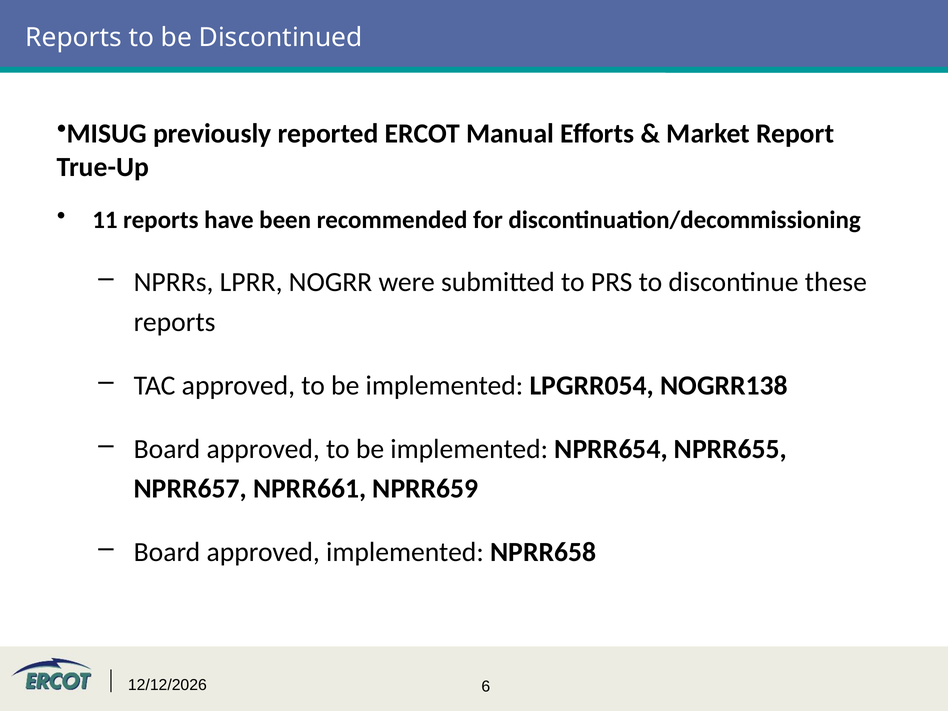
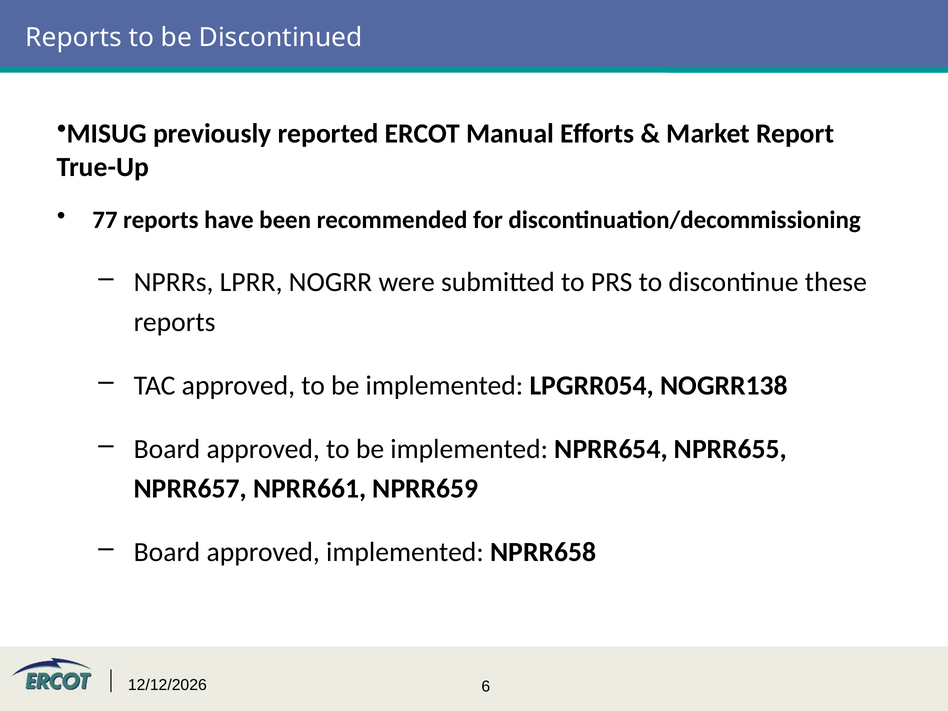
11: 11 -> 77 (105, 220)
